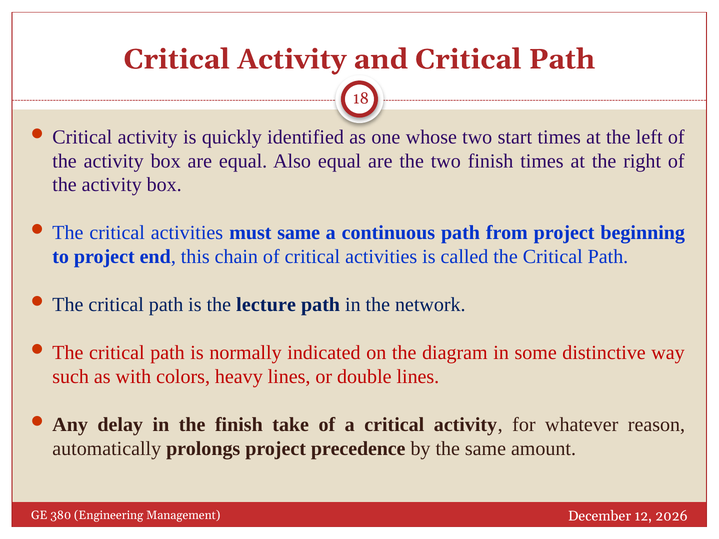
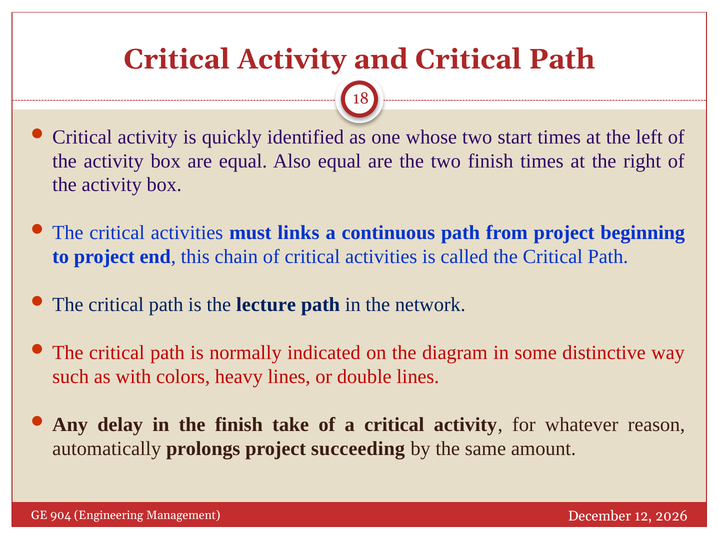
must same: same -> links (298, 233)
precedence: precedence -> succeeding (358, 449)
380: 380 -> 904 (61, 516)
